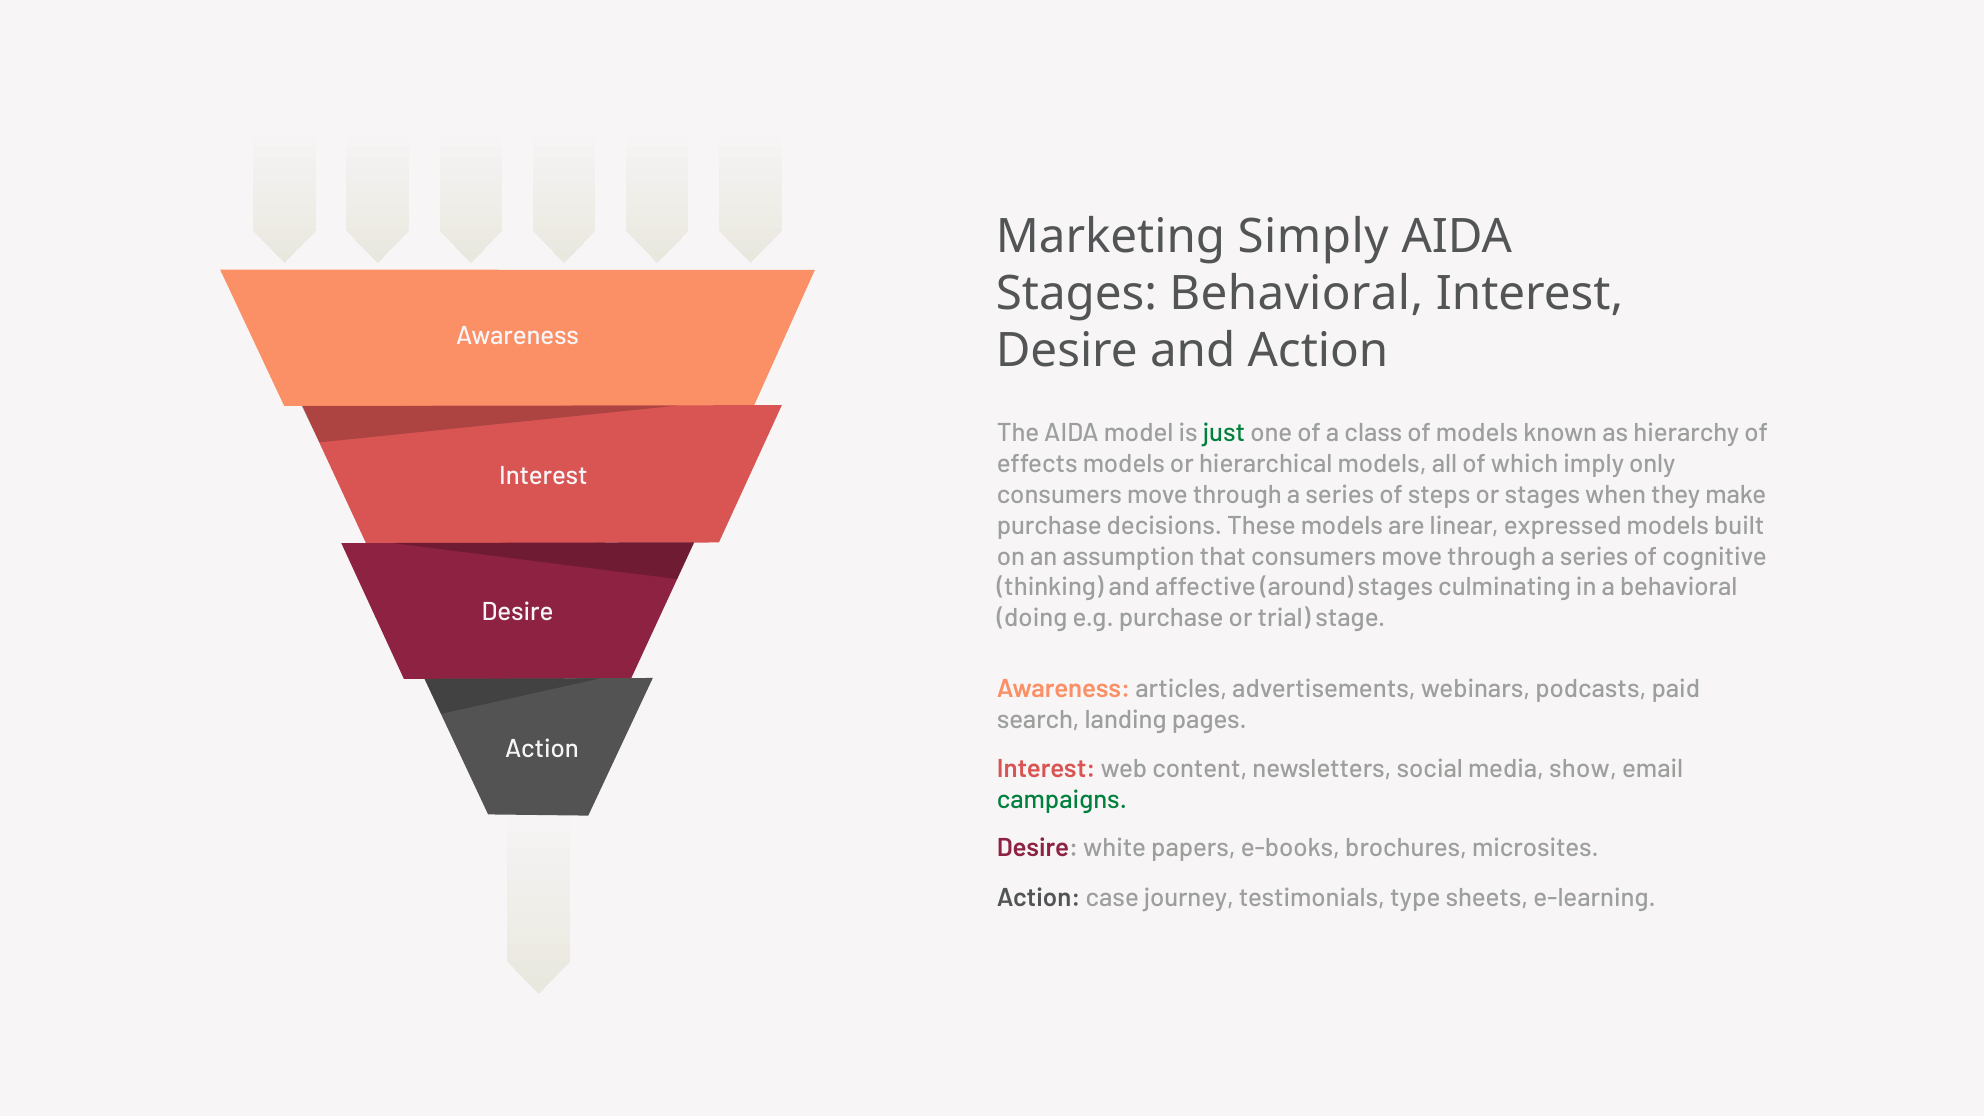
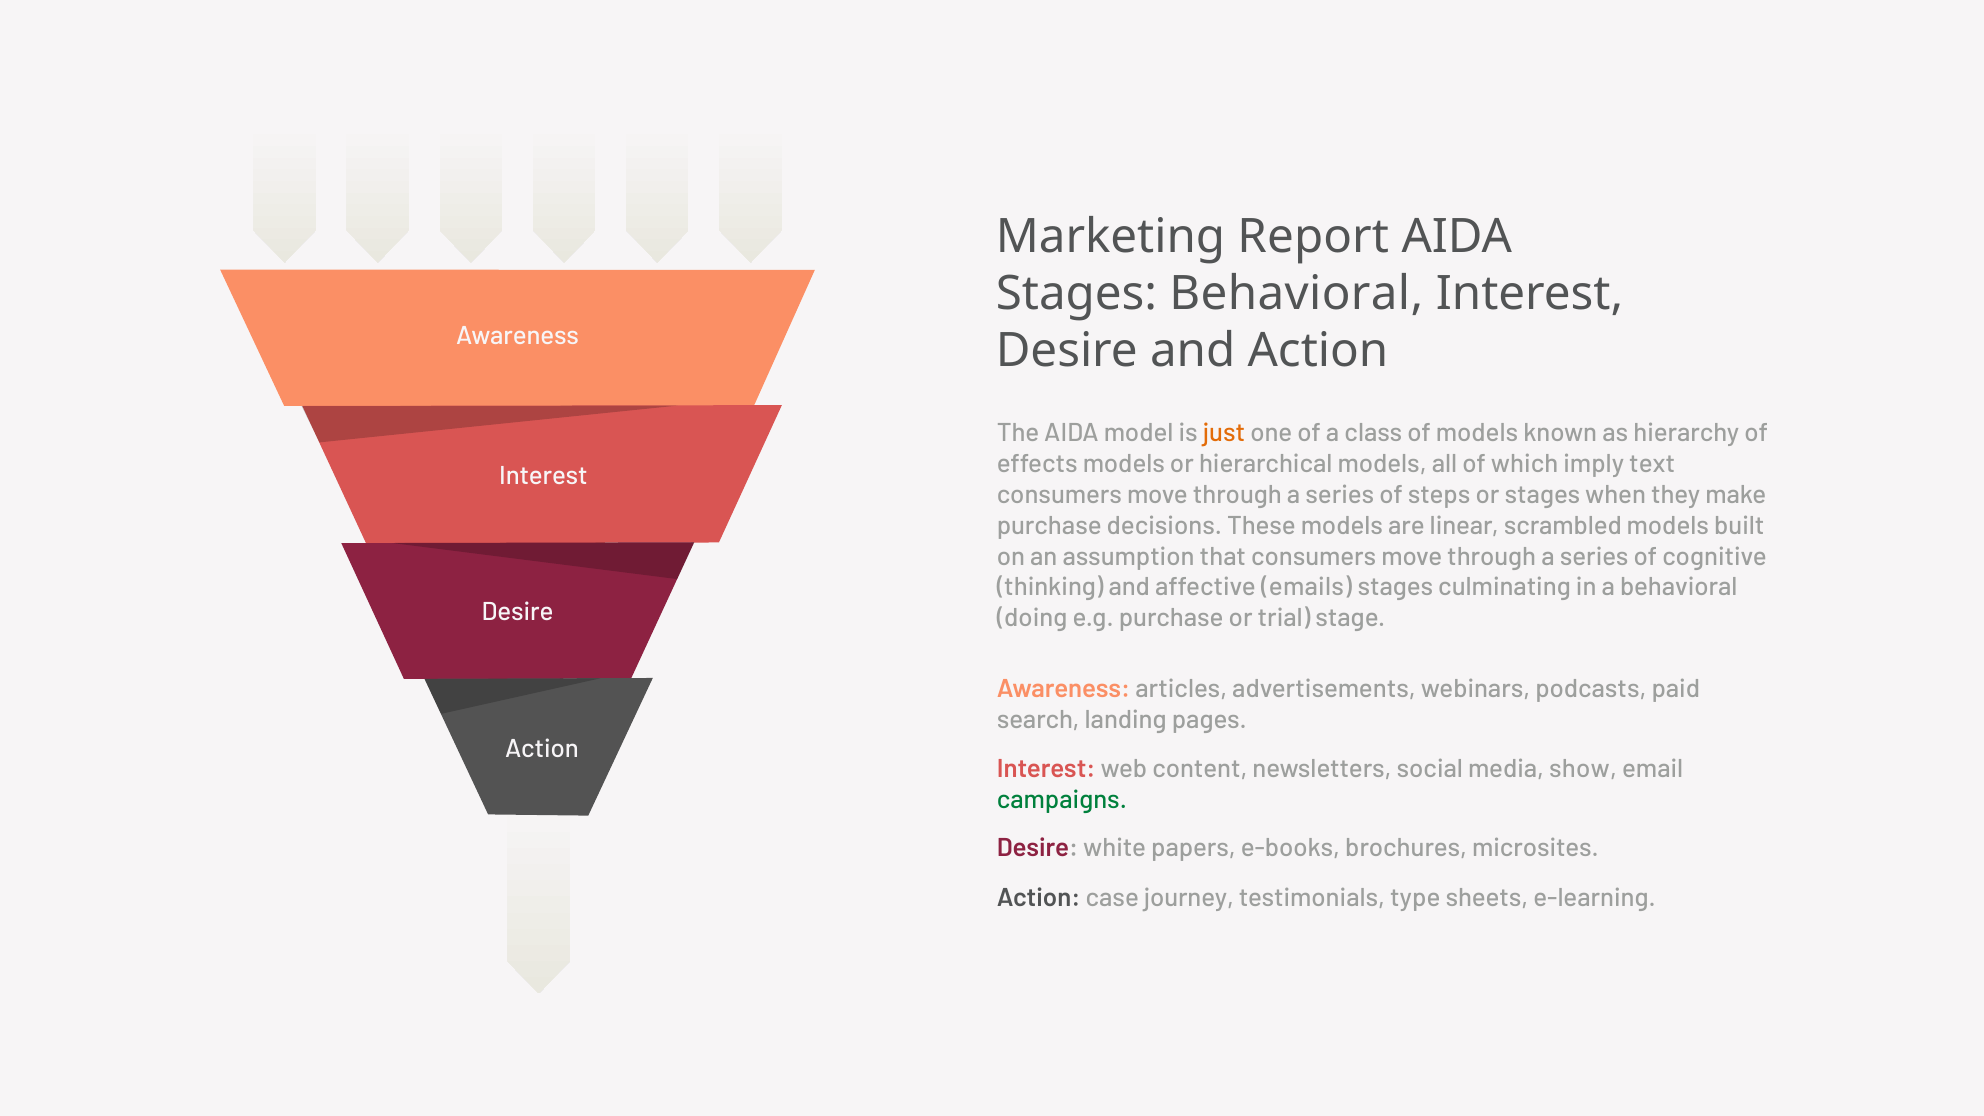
Simply: Simply -> Report (1313, 236)
just colour: green -> orange (1224, 433)
only: only -> text (1652, 464)
expressed: expressed -> scrambled (1563, 525)
around: around -> emails (1306, 587)
